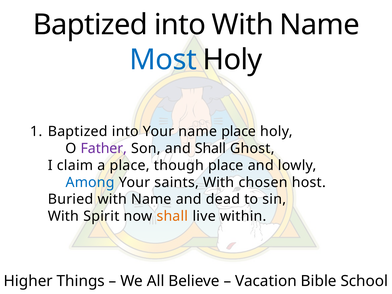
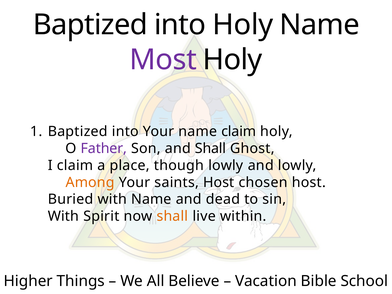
into With: With -> Holy (243, 25)
Most colour: blue -> purple (163, 60)
name place: place -> claim (239, 131)
though place: place -> lowly (226, 165)
Among colour: blue -> orange (90, 182)
saints With: With -> Host (219, 182)
